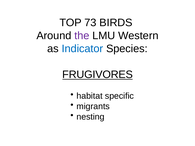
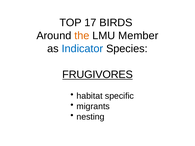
73: 73 -> 17 (90, 23)
the colour: purple -> orange (82, 36)
Western: Western -> Member (138, 36)
